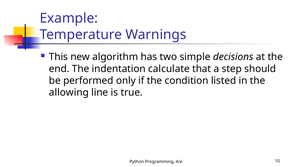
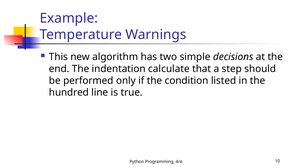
allowing: allowing -> hundred (69, 93)
